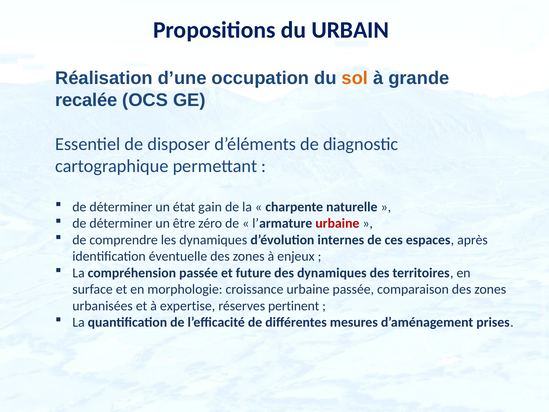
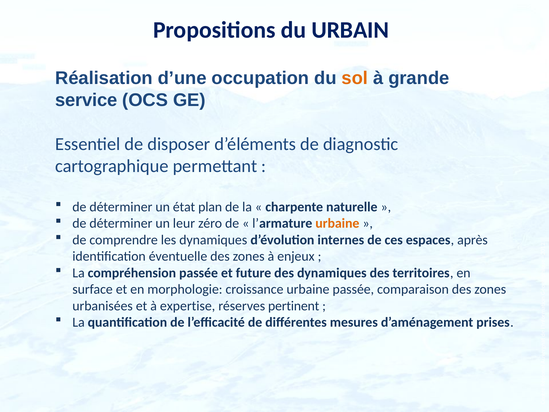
recalée: recalée -> service (86, 100)
gain: gain -> plan (210, 207)
être: être -> leur (184, 223)
urbaine colour: red -> orange (337, 223)
